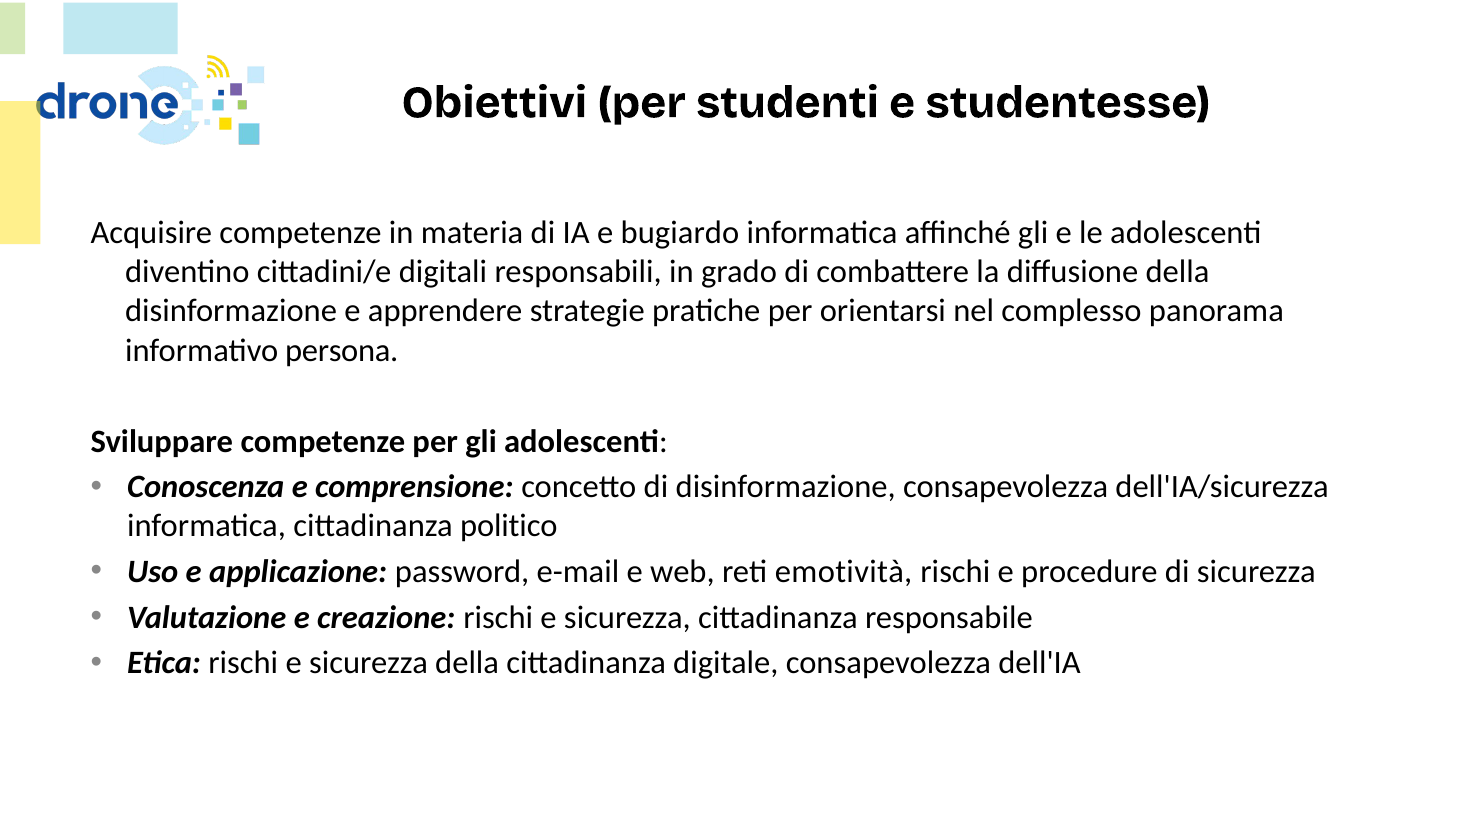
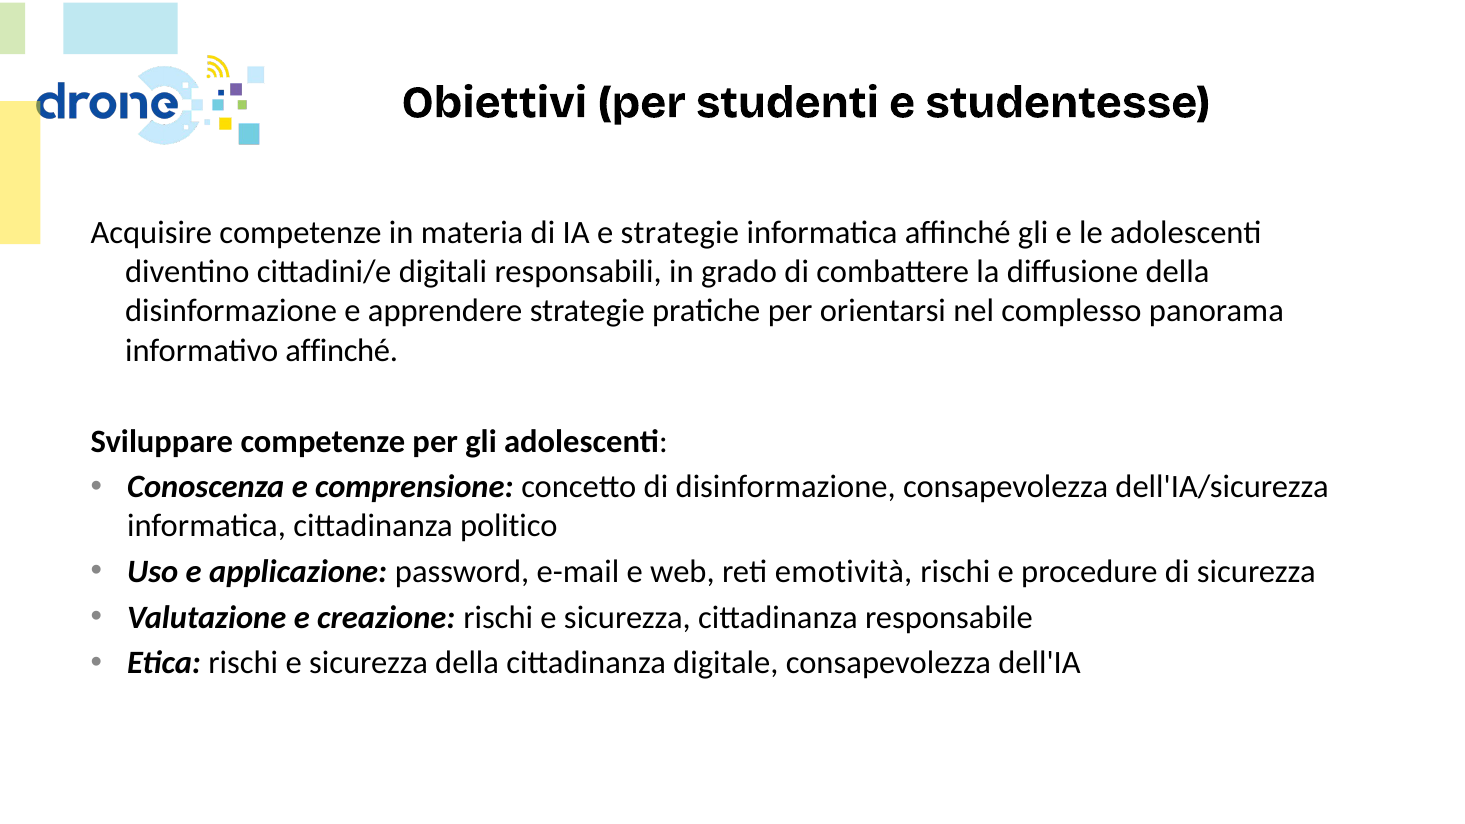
e bugiardo: bugiardo -> strategie (680, 233)
informativo persona: persona -> affinché (342, 350)
